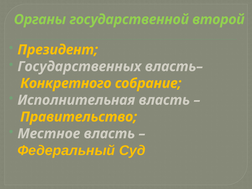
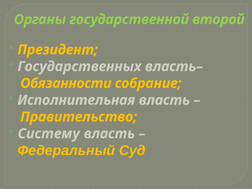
Конкретного: Конкретного -> Обязанности (66, 83)
Местное: Местное -> Систему (49, 134)
